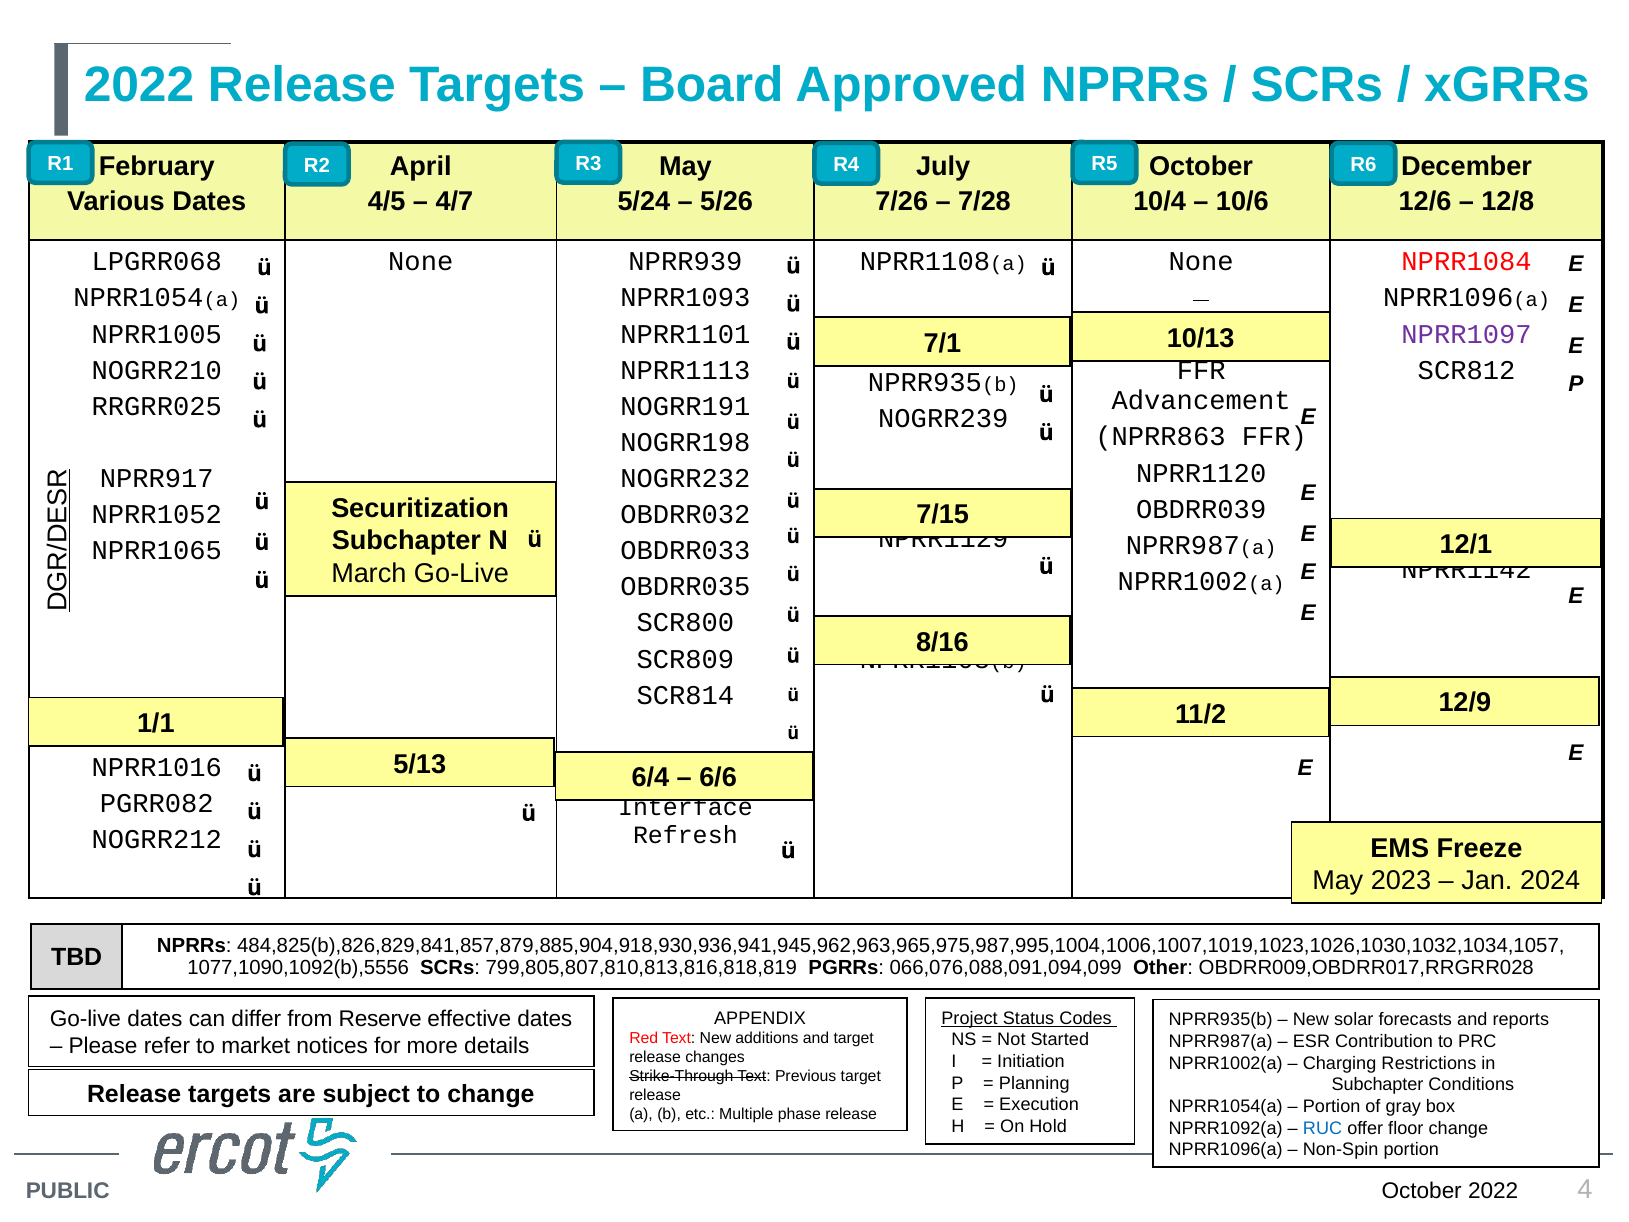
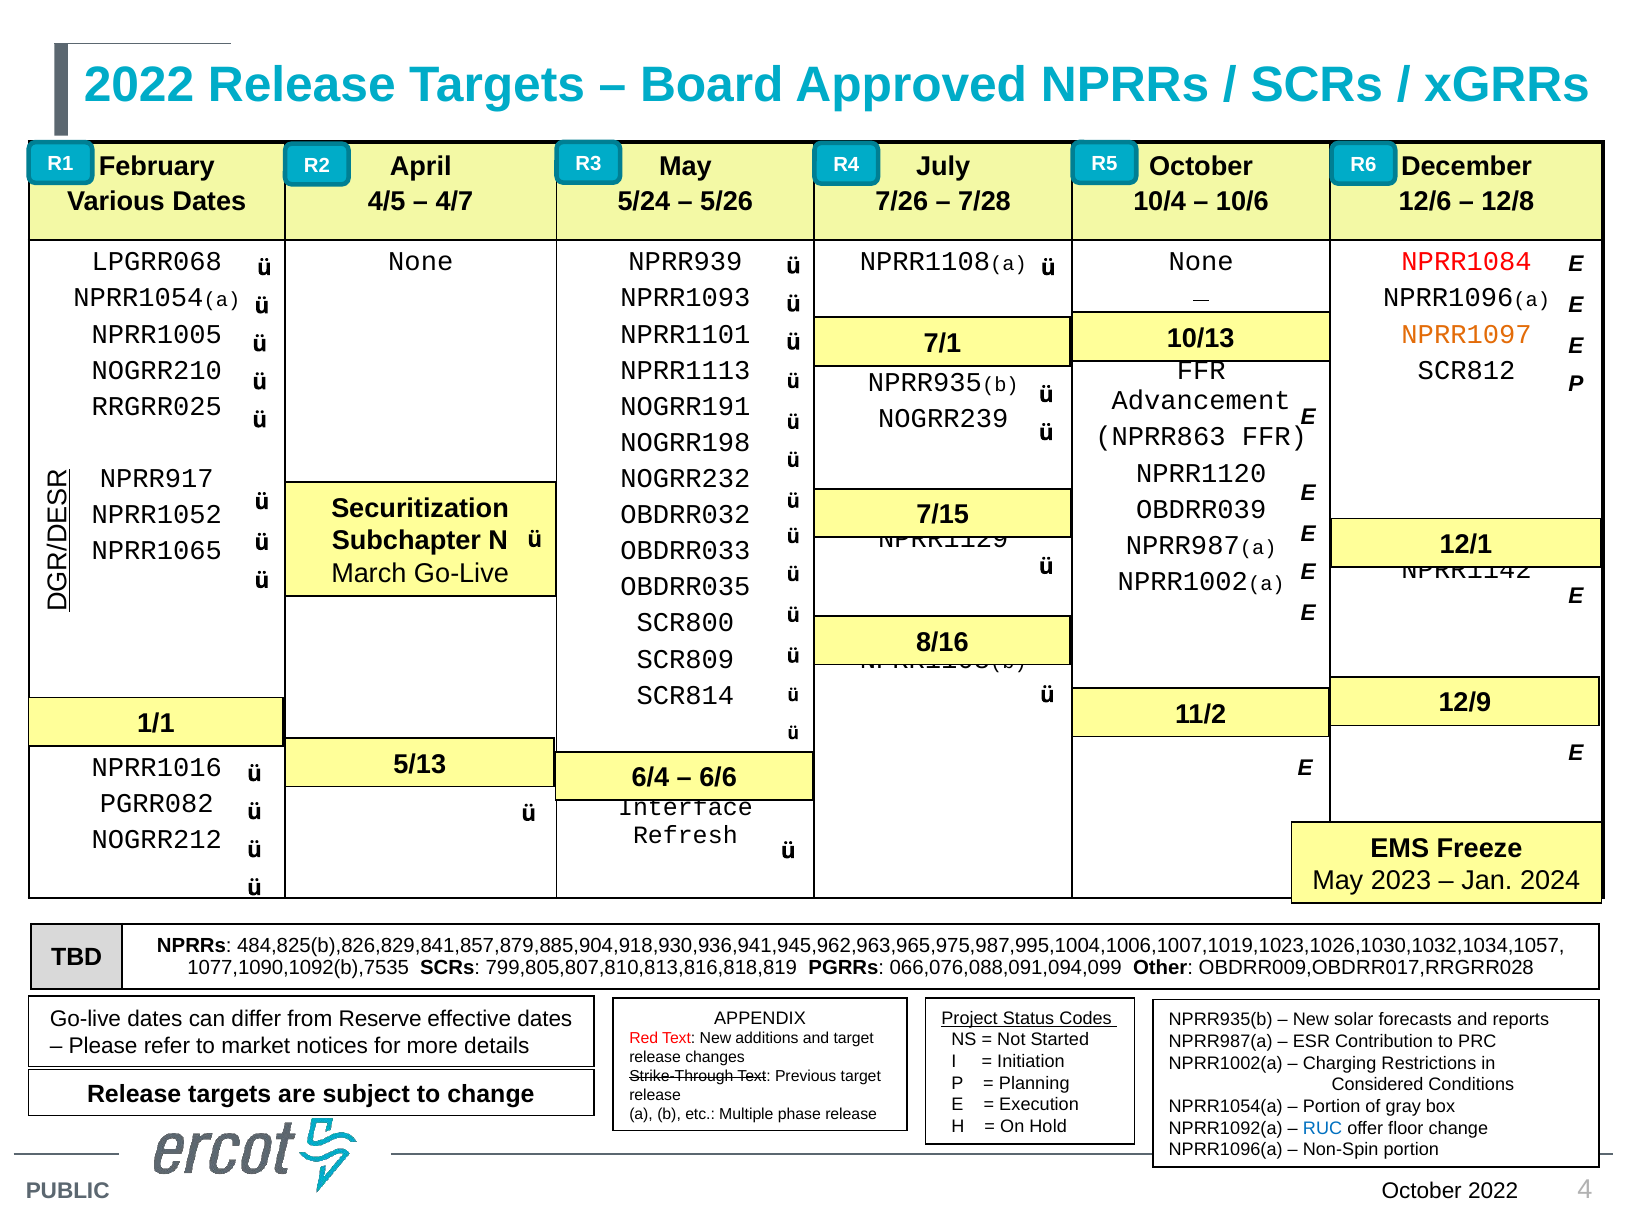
NPRR1097 colour: purple -> orange (1467, 334)
1077,1090,1092(b),5556: 1077,1090,1092(b),5556 -> 1077,1090,1092(b),7535 (298, 968)
Subchapter: Subchapter -> Considered (1378, 1084)
